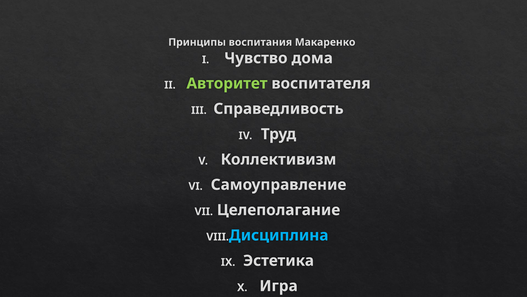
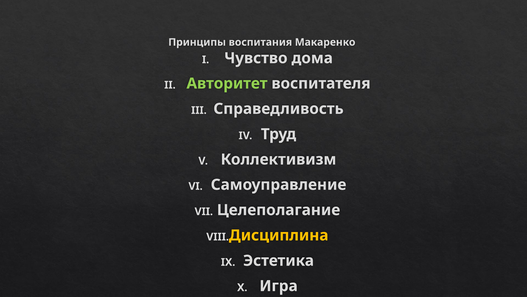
Дисциплина colour: light blue -> yellow (279, 235)
